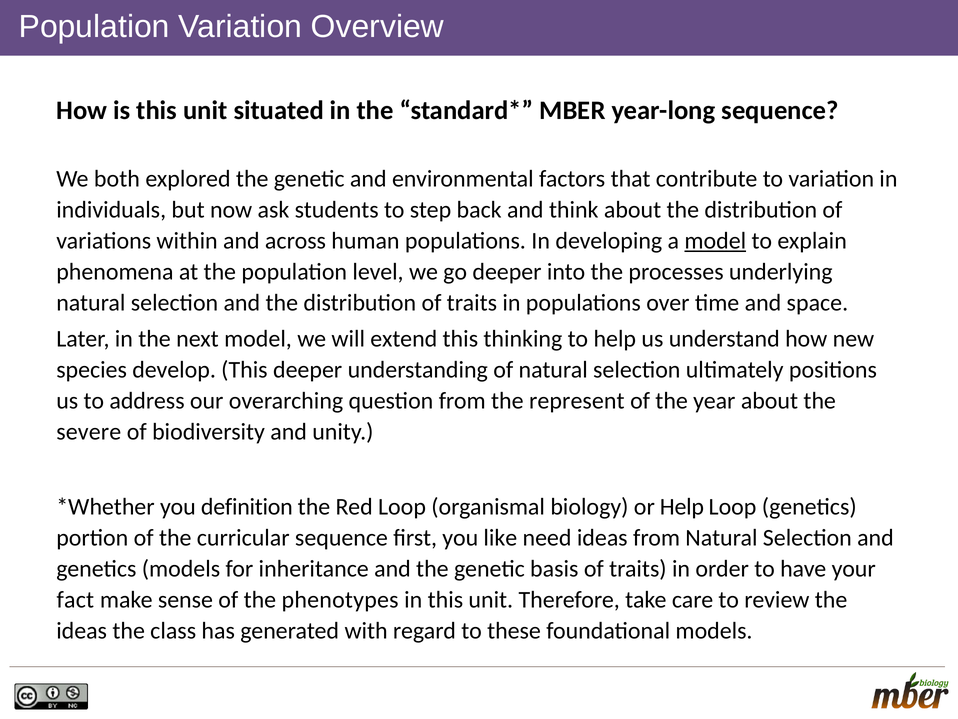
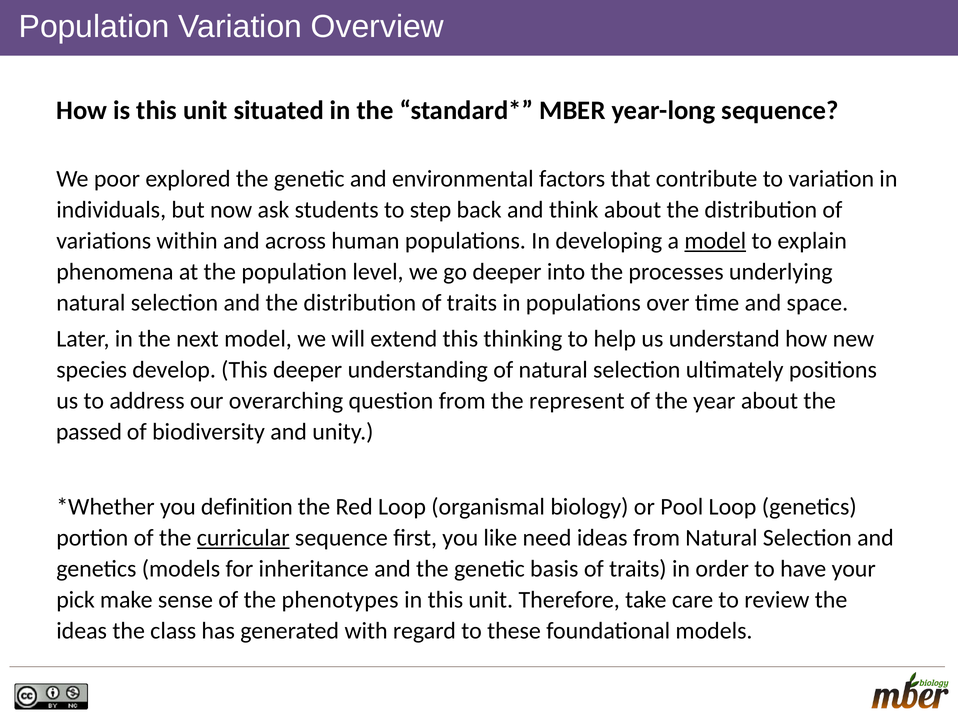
both: both -> poor (117, 179)
severe: severe -> passed (89, 431)
or Help: Help -> Pool (682, 506)
curricular underline: none -> present (243, 537)
fact: fact -> pick (76, 599)
